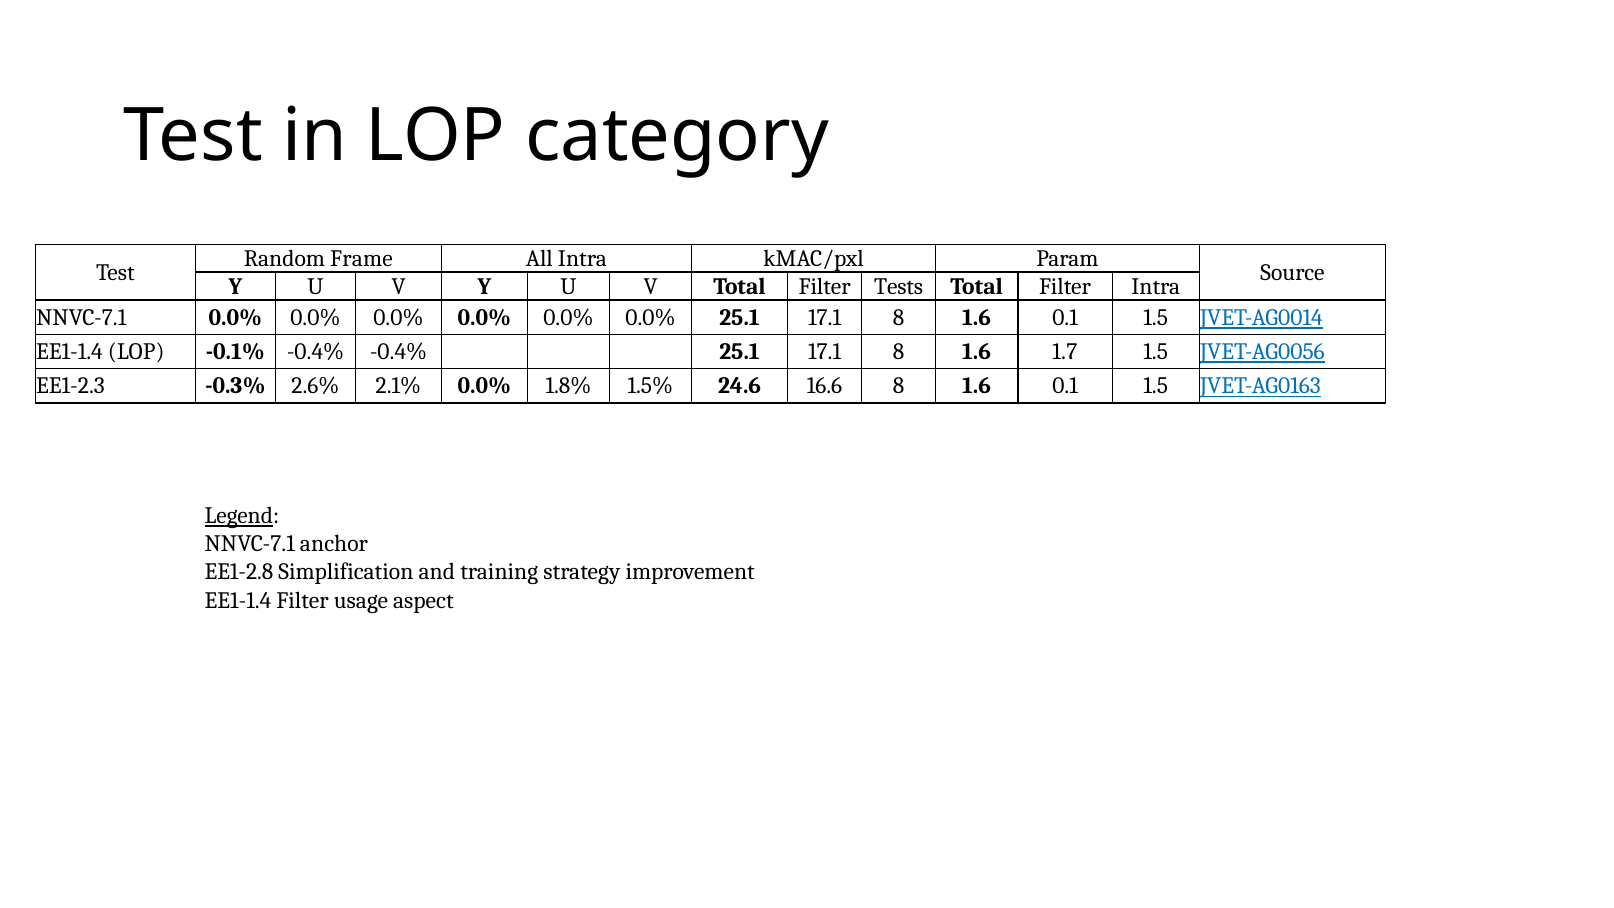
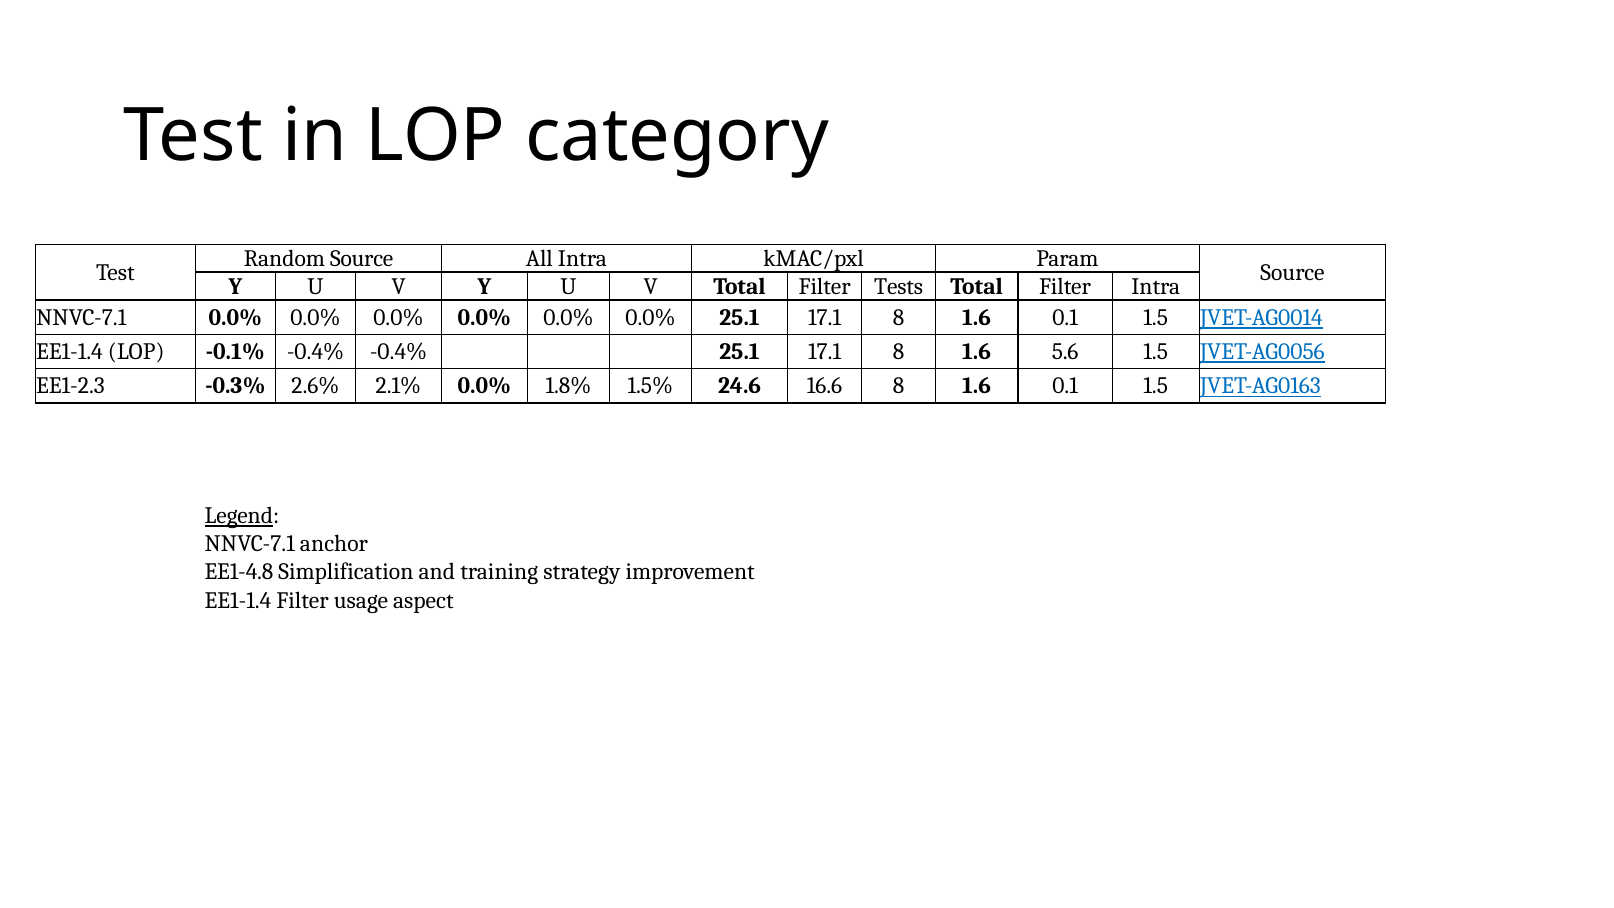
Random Frame: Frame -> Source (362, 258)
1.7: 1.7 -> 5.6 (1065, 352)
EE1-2.8: EE1-2.8 -> EE1-4.8 (239, 572)
